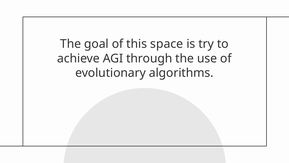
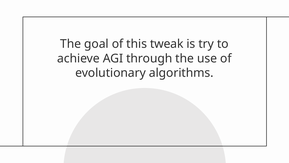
space: space -> tweak (167, 44)
